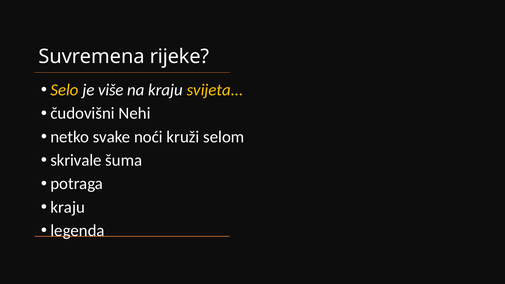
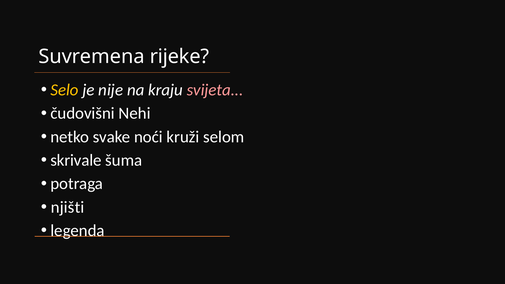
više: više -> nije (111, 90)
svijeta colour: yellow -> pink (215, 90)
kraju: kraju -> njišti (68, 207)
